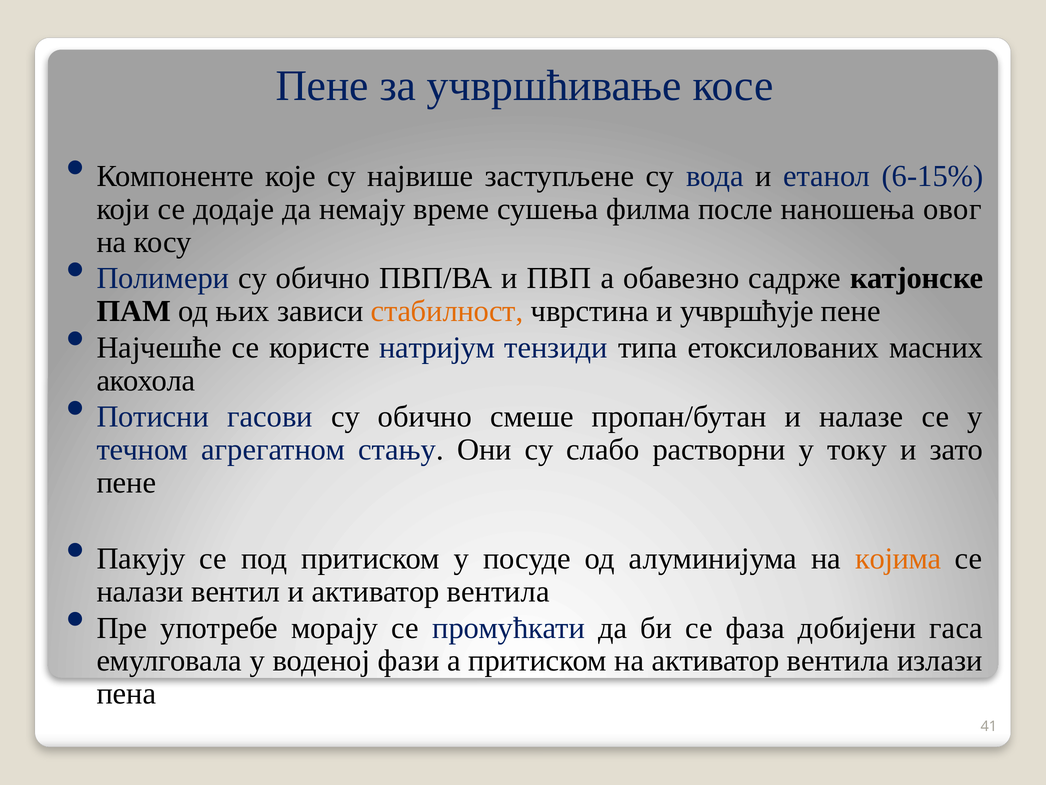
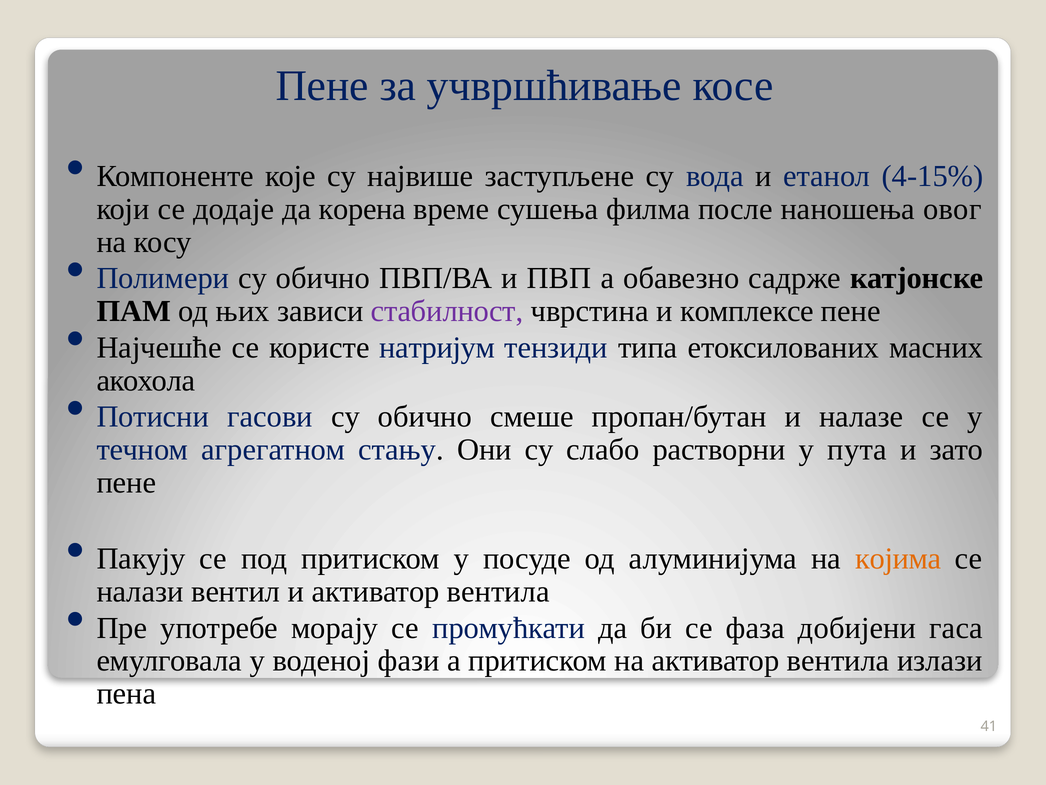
6-15%: 6-15% -> 4-15% (933, 176)
немају: немају -> корена (362, 209)
стабилност colour: orange -> purple (447, 311)
учвршћује: учвршћује -> комплексе (747, 311)
току: току -> пута (857, 449)
